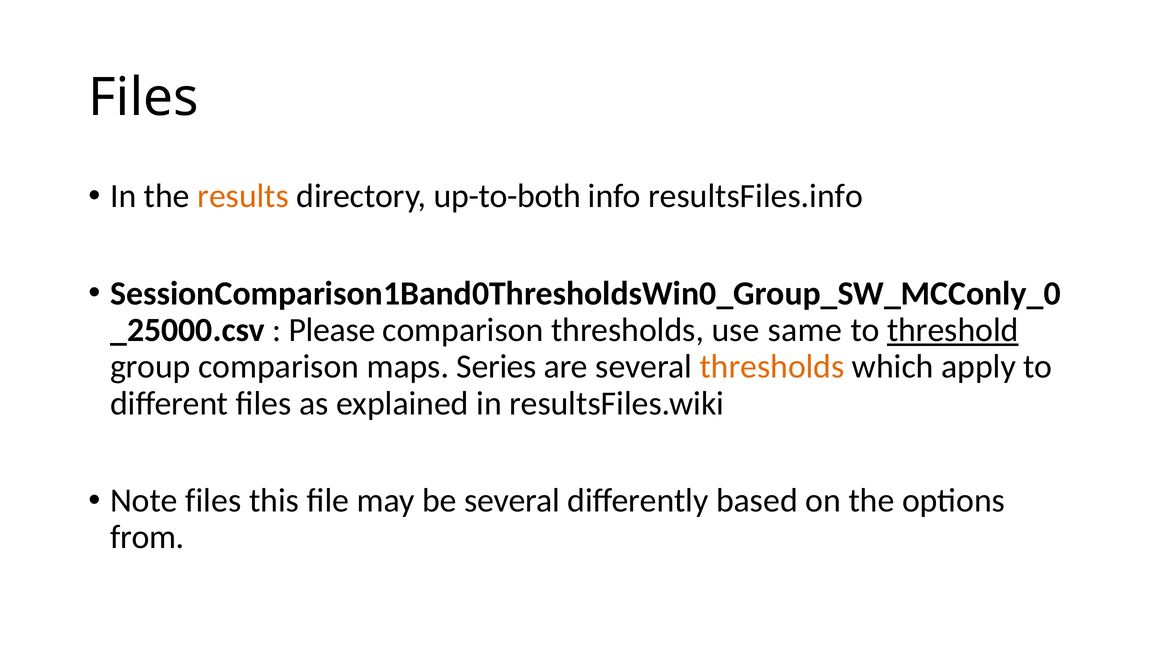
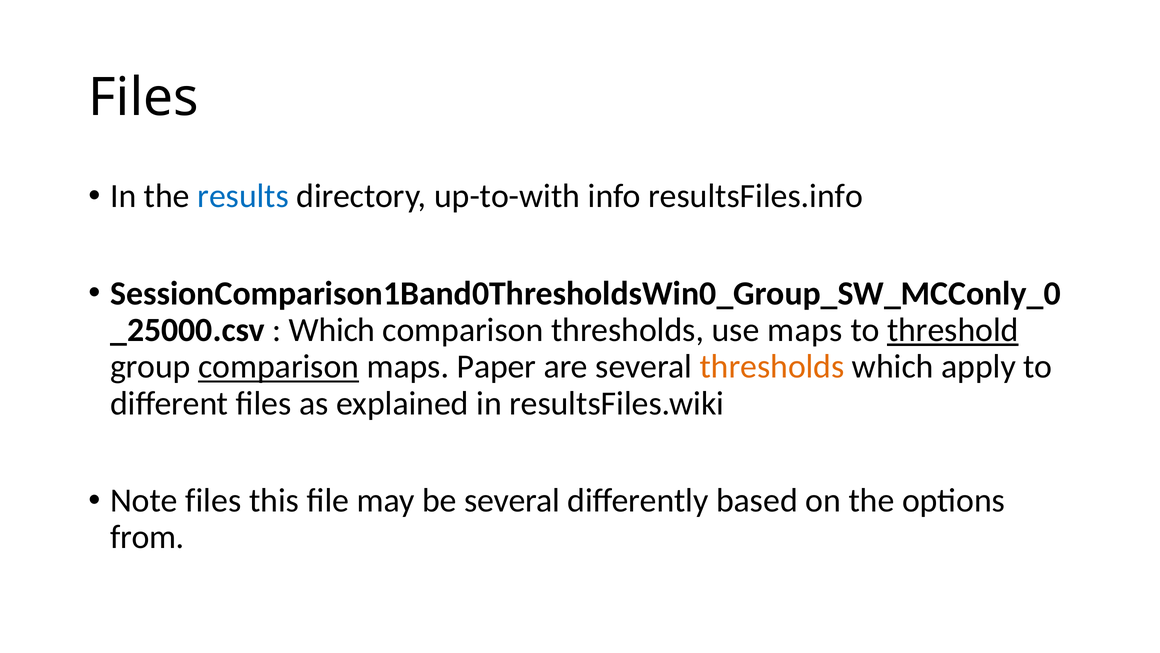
results colour: orange -> blue (243, 196)
up-to-both: up-to-both -> up-to-with (507, 196)
Please: Please -> Which (332, 330)
use same: same -> maps (805, 330)
comparison underline: none -> present (279, 366)
Series: Series -> Paper (496, 366)
